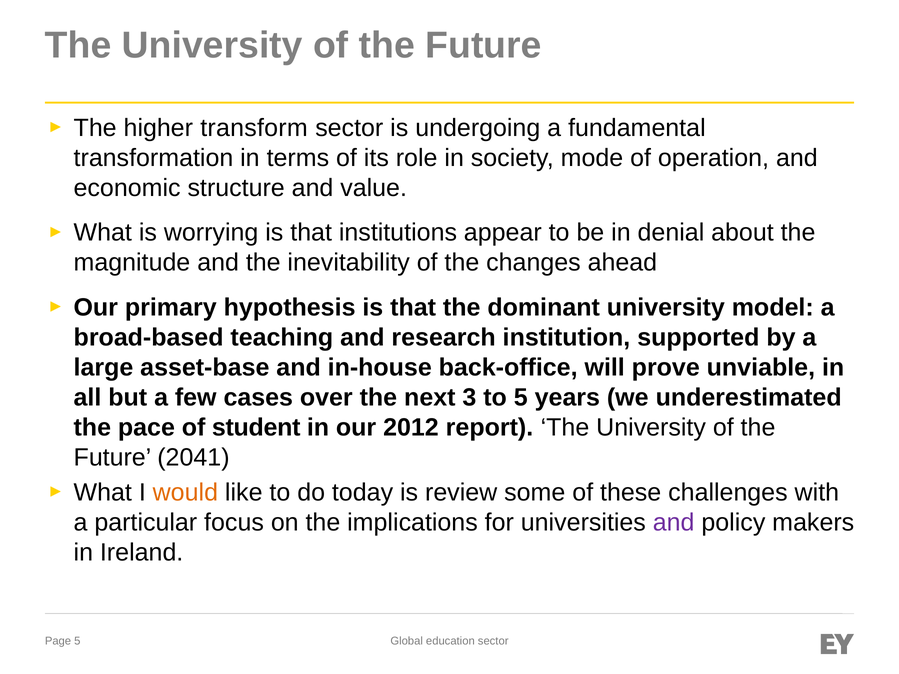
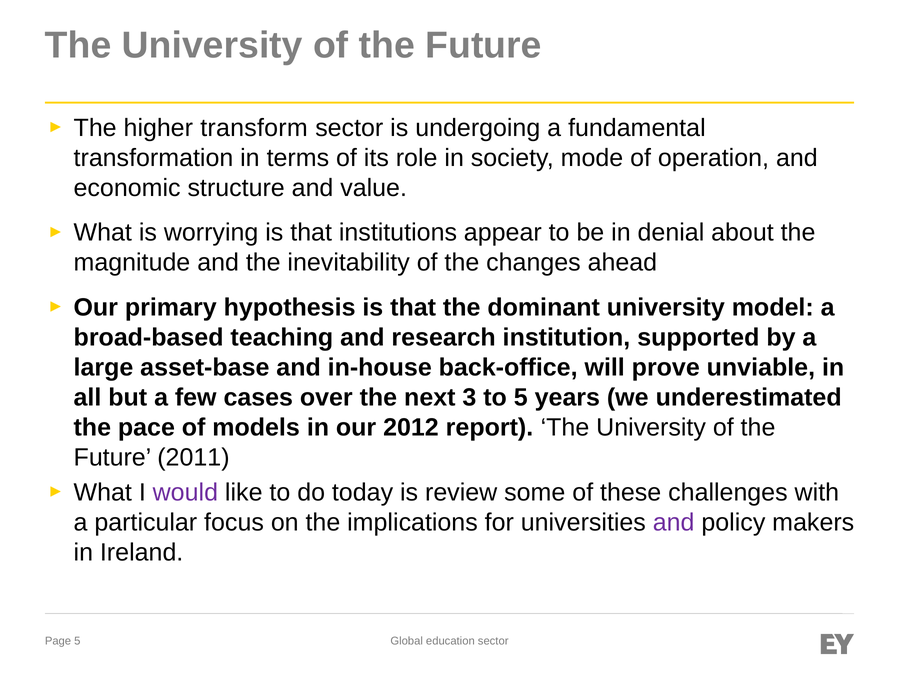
student: student -> models (256, 428)
2041: 2041 -> 2011 (193, 458)
would colour: orange -> purple (185, 493)
